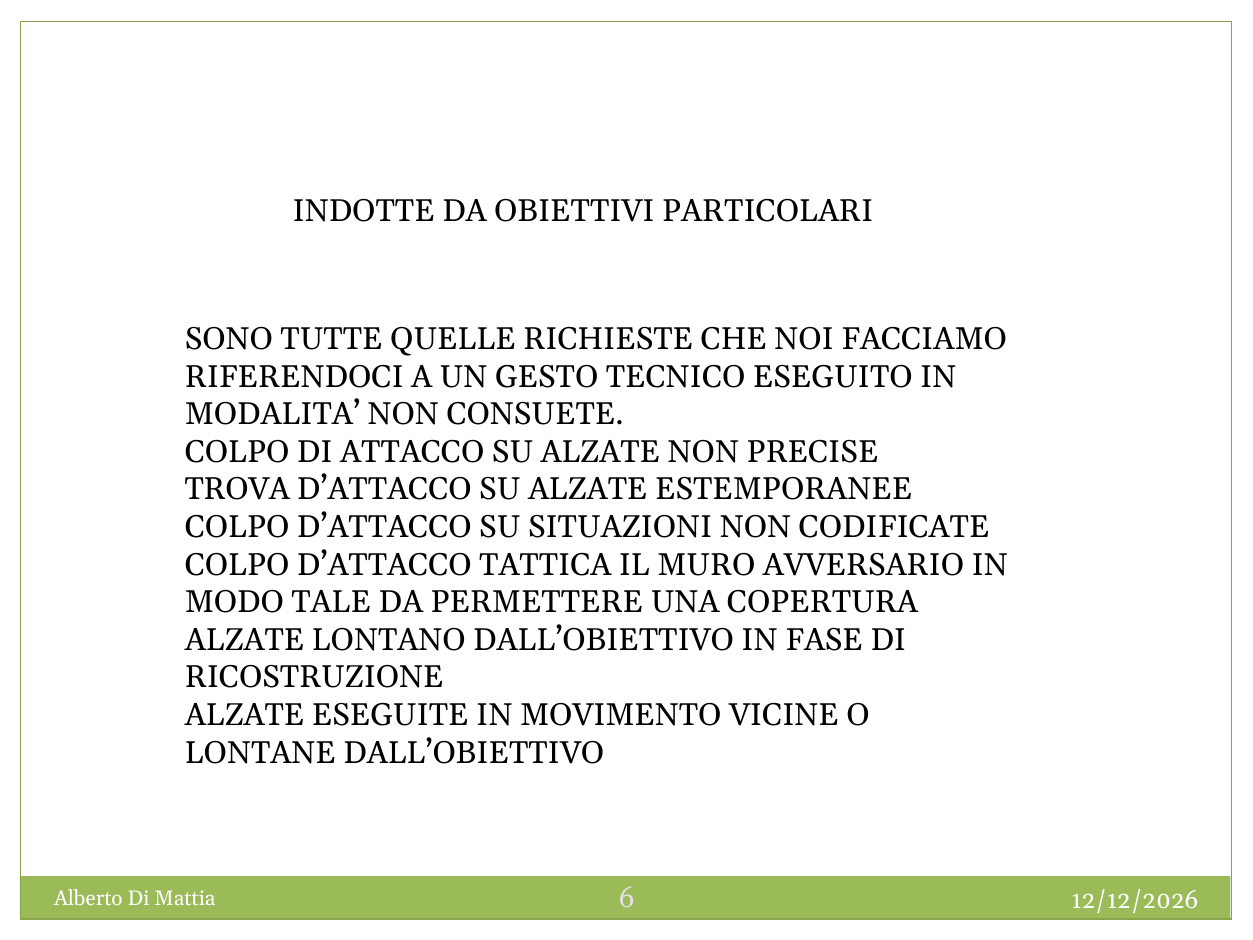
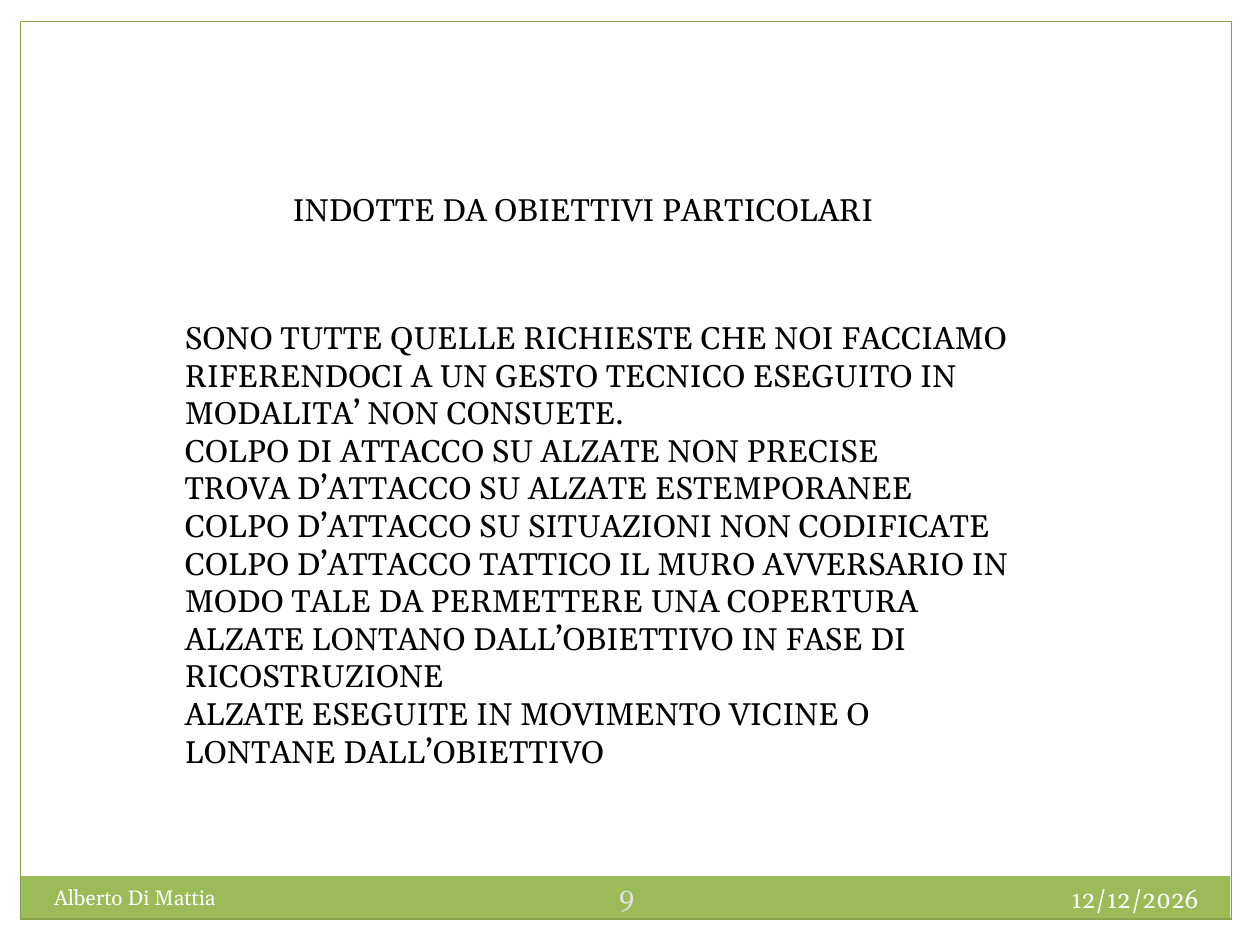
TATTICA: TATTICA -> TATTICO (545, 565)
6: 6 -> 9 (627, 898)
